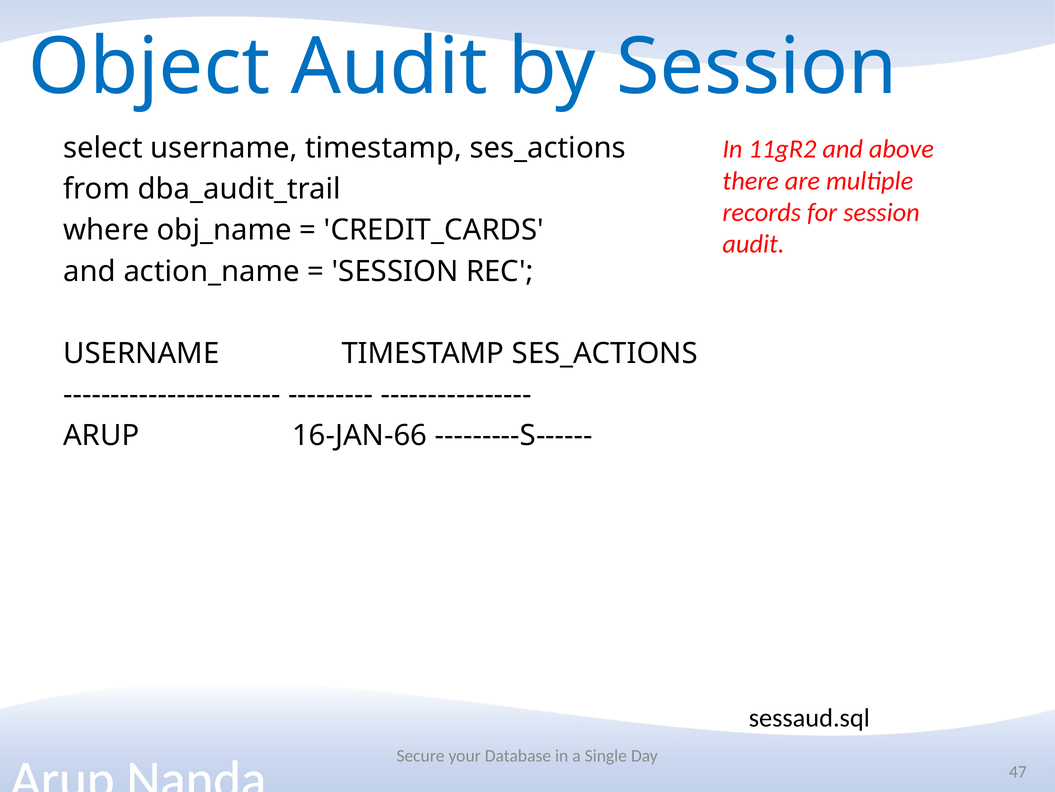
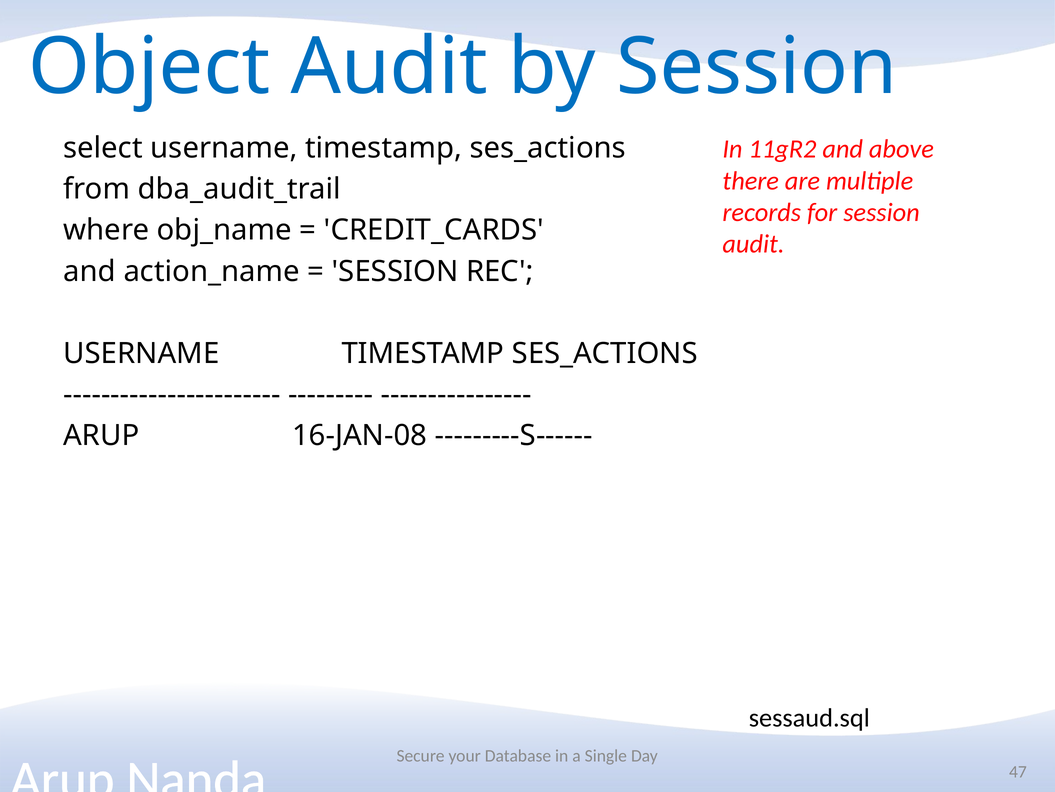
16-JAN-66: 16-JAN-66 -> 16-JAN-08 (360, 435)
